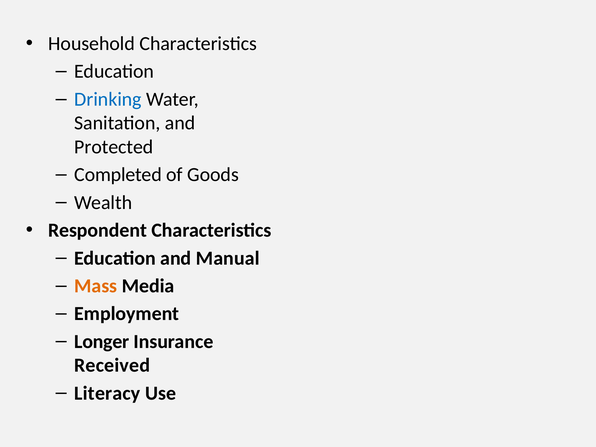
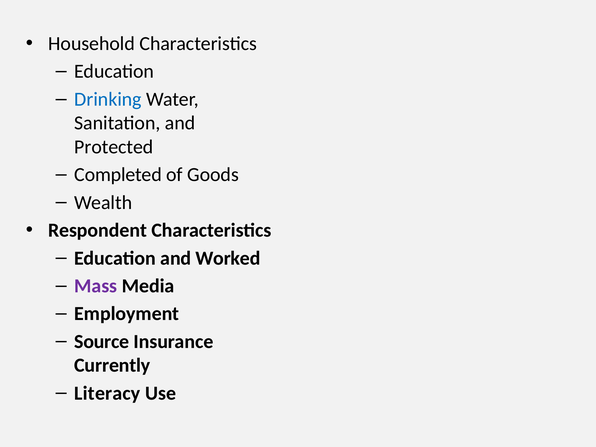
Manual: Manual -> Worked (228, 258)
Mass colour: orange -> purple (96, 286)
Longer: Longer -> Source (102, 342)
Received: Received -> Currently (112, 365)
